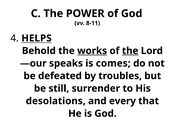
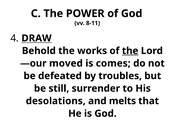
HELPS: HELPS -> DRAW (37, 38)
works underline: present -> none (92, 51)
speaks: speaks -> moved (66, 63)
every: every -> melts (122, 101)
